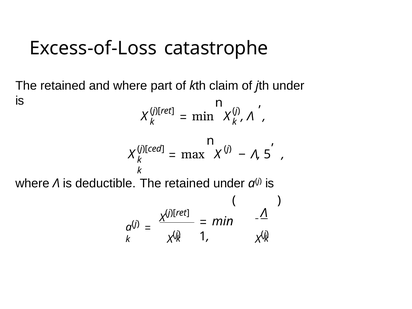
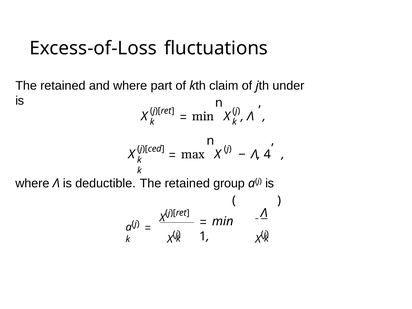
catastrophe: catastrophe -> fluctuations (216, 48)
5: 5 -> 4 (267, 155)
retained under: under -> group (229, 184)
